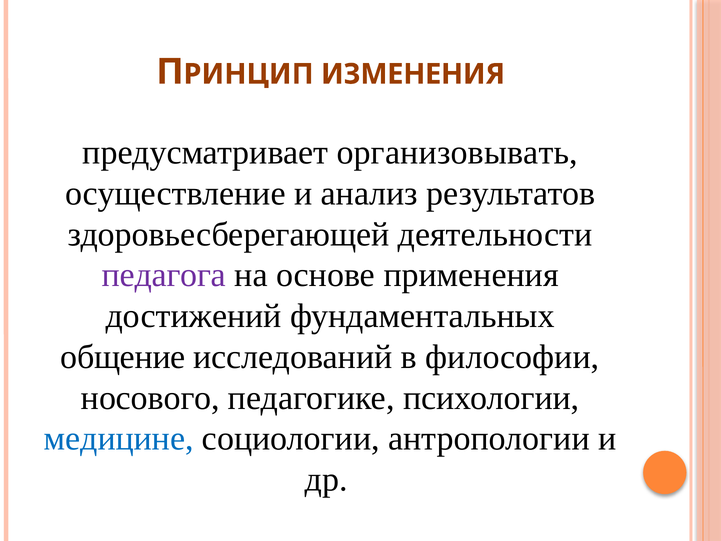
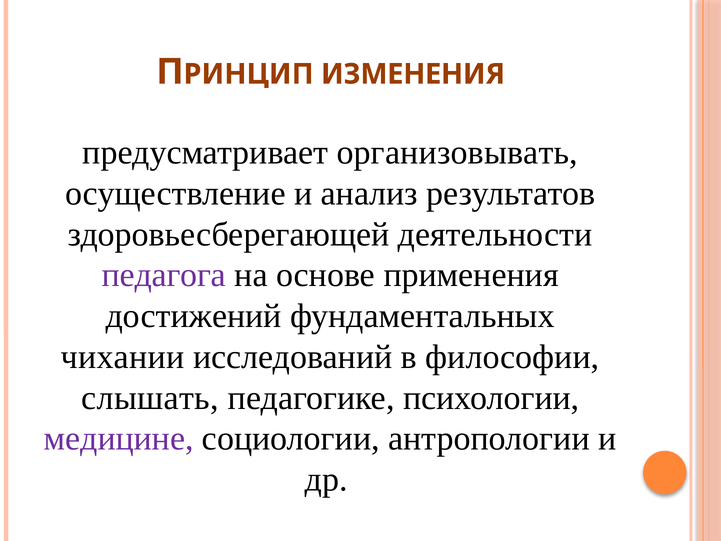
общение: общение -> чихании (123, 357)
носового: носового -> слышать (150, 398)
медицине colour: blue -> purple (119, 439)
